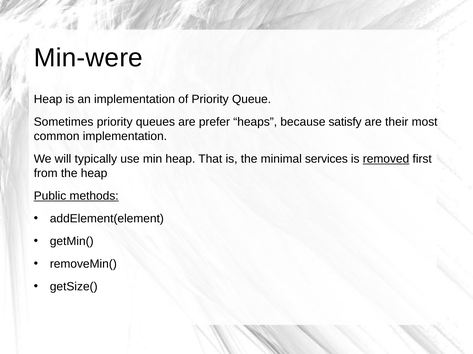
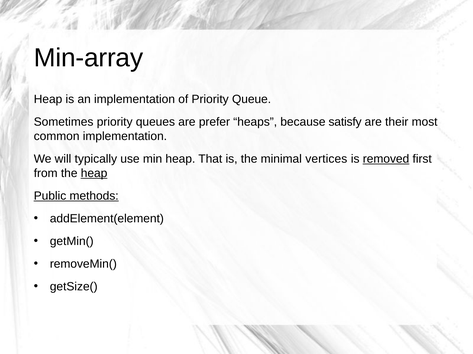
Min-were: Min-were -> Min-array (88, 58)
services: services -> vertices (326, 159)
heap underline: none -> present (94, 174)
